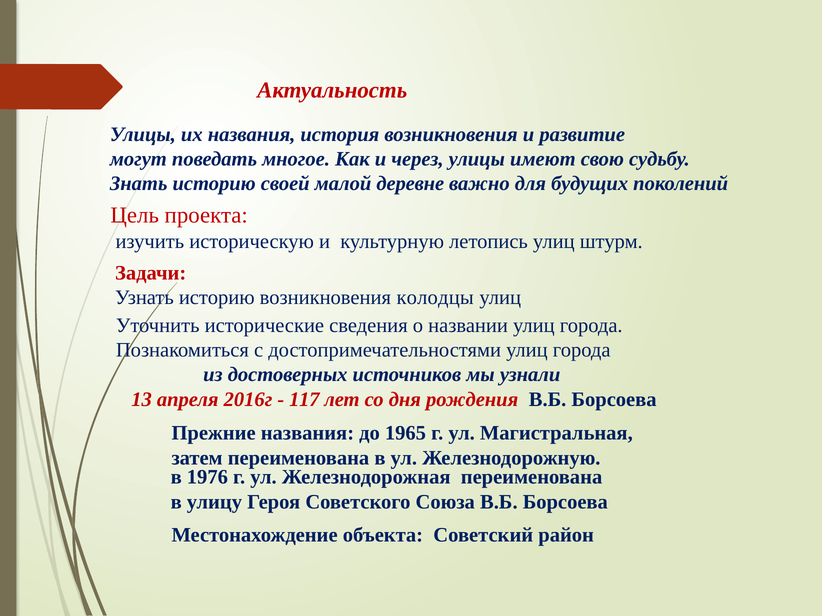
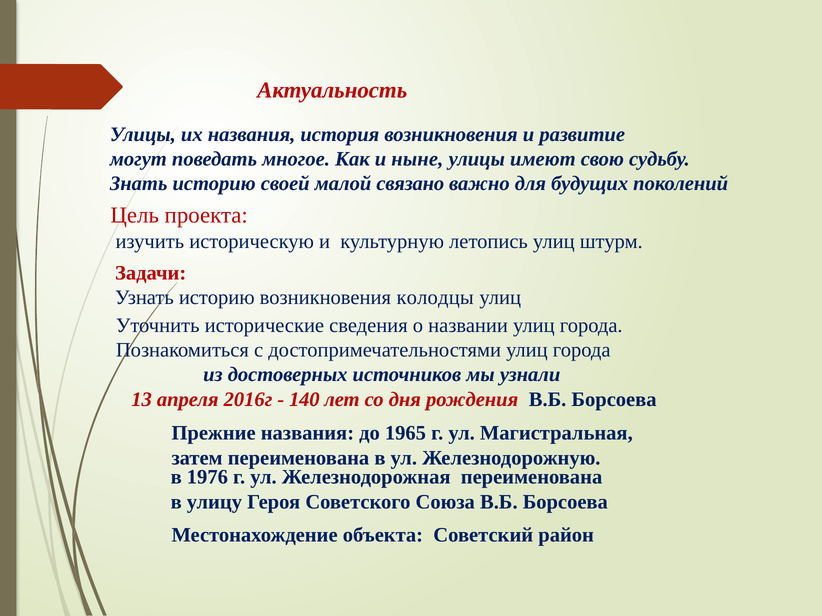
через: через -> ныне (417, 159)
деревне: деревне -> связано (410, 184)
117: 117 -> 140 (304, 400)
